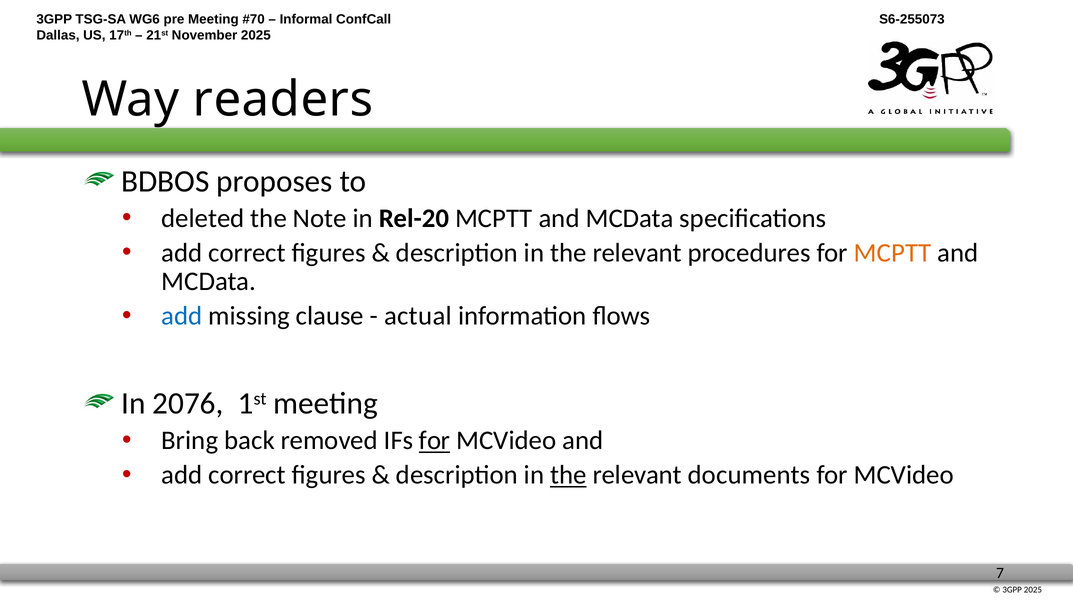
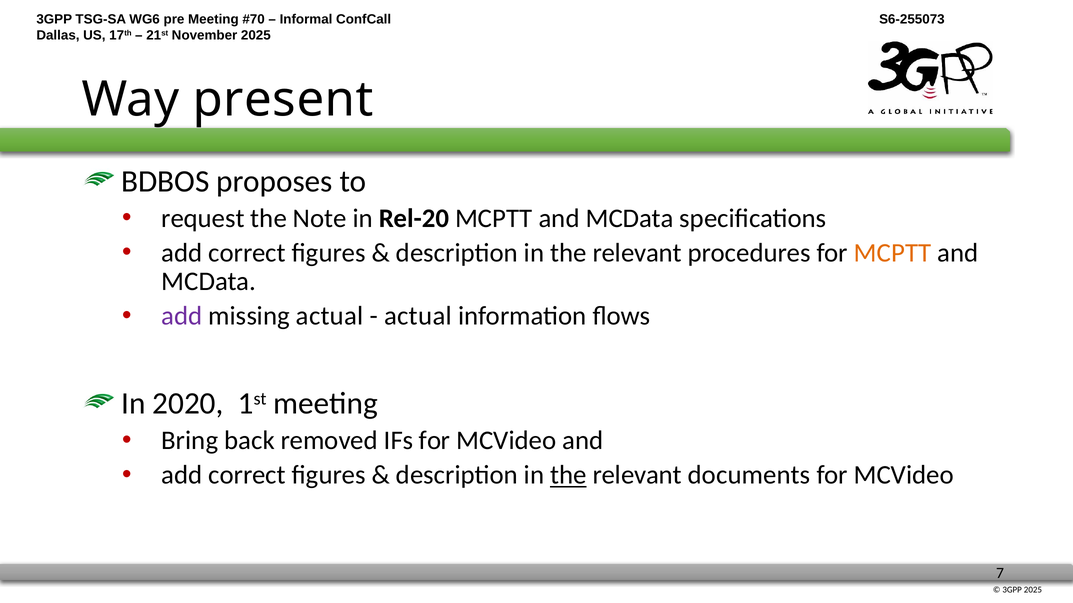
readers: readers -> present (283, 100)
deleted: deleted -> request (203, 218)
add colour: blue -> purple (182, 316)
missing clause: clause -> actual (330, 316)
2076: 2076 -> 2020 (188, 404)
for underline: present -> none (435, 441)
